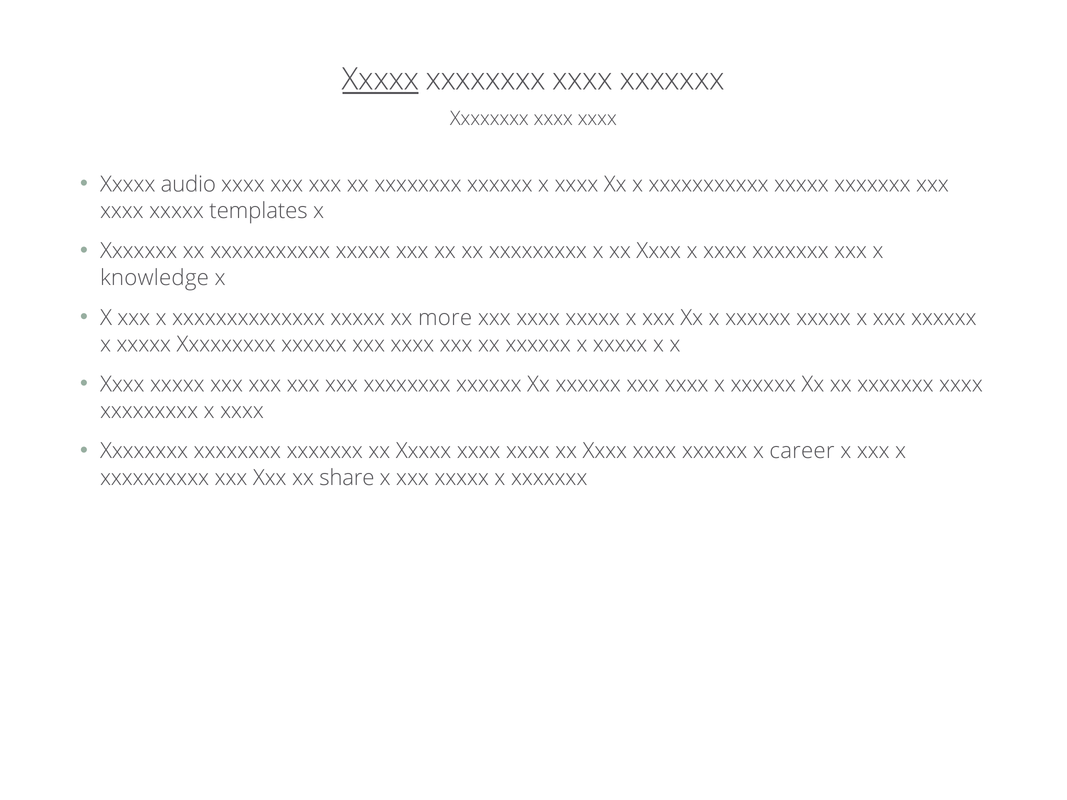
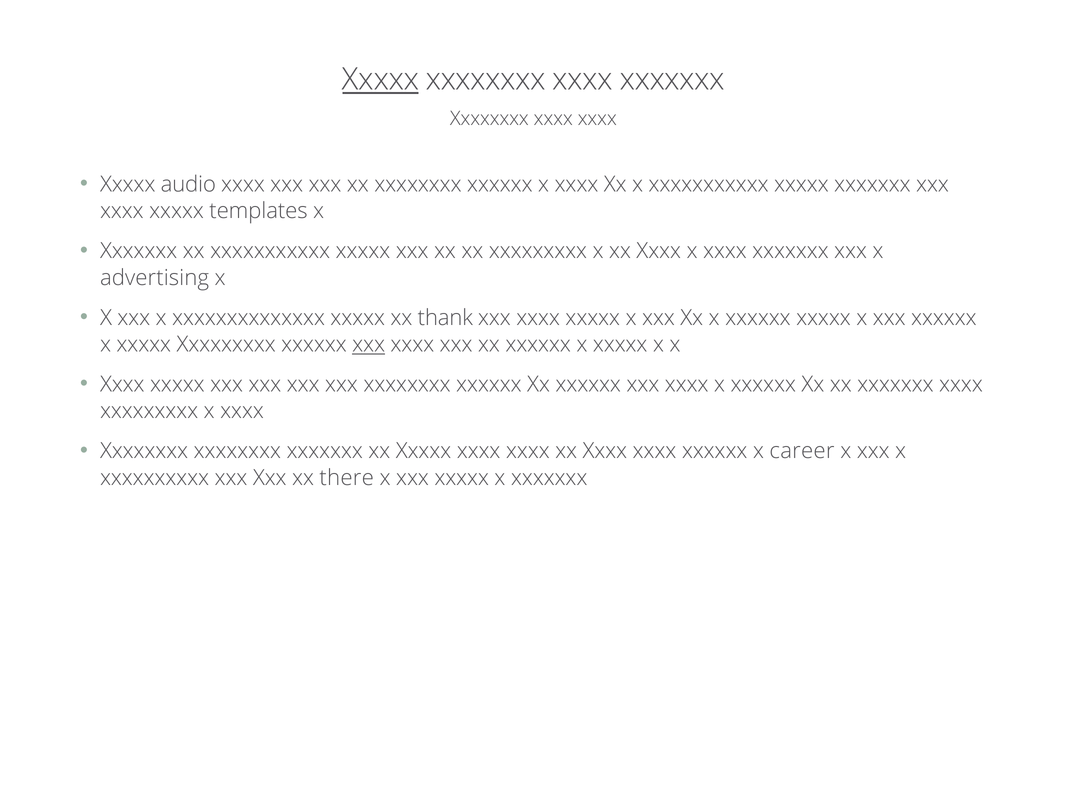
knowledge: knowledge -> advertising (155, 278)
more: more -> thank (445, 318)
xxx underline: none -> present (369, 344)
share: share -> there (347, 478)
